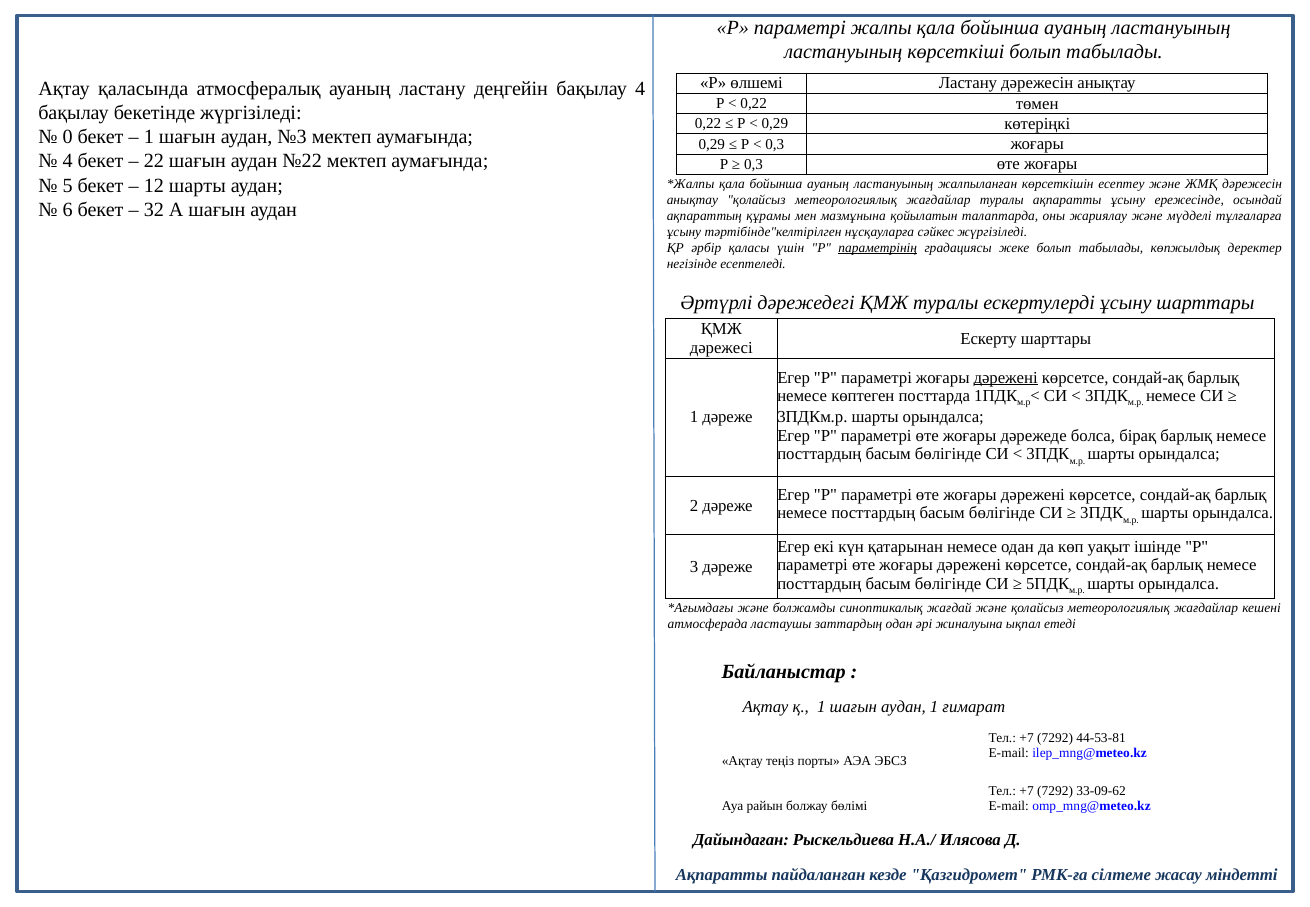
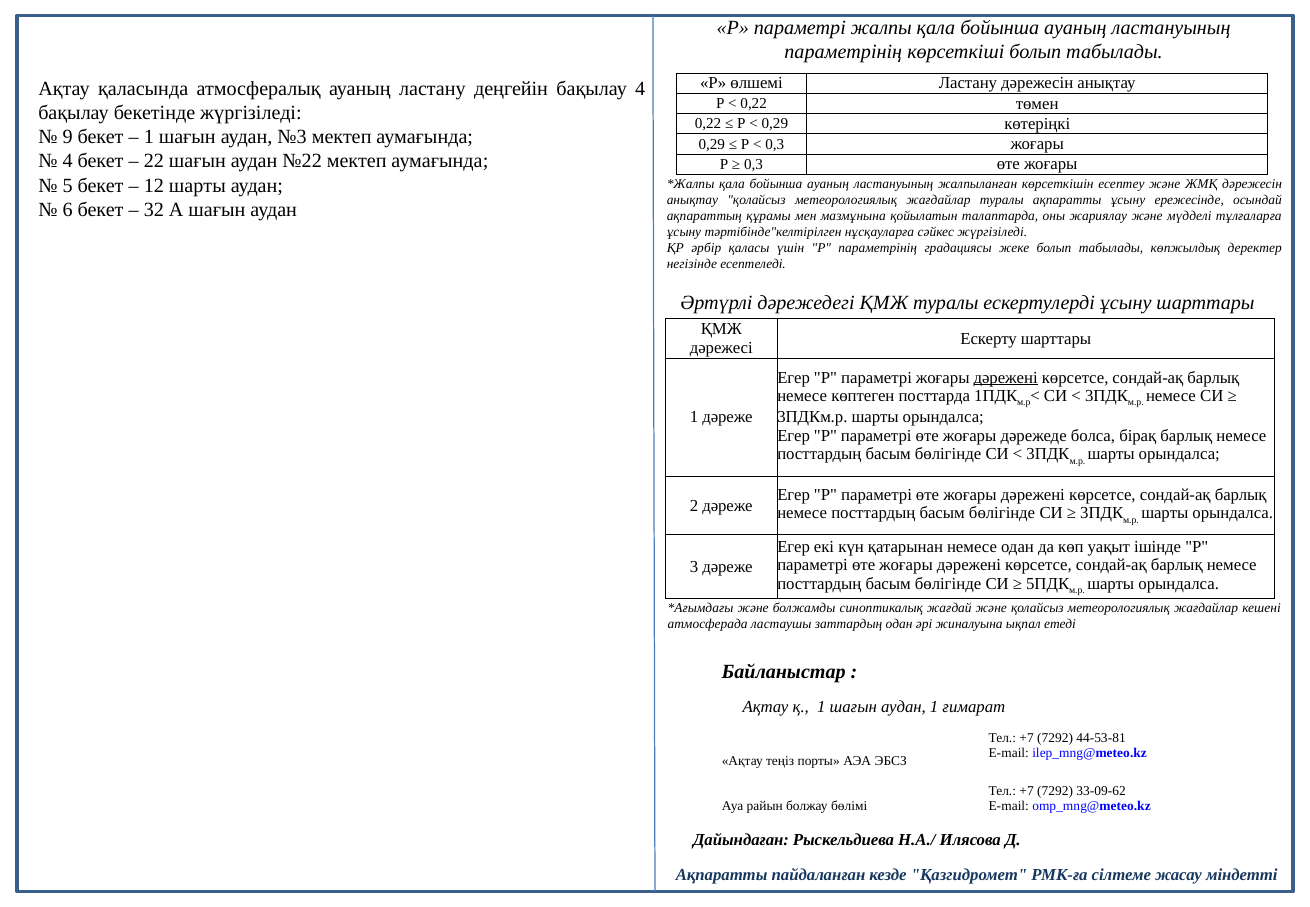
ластануының: ластануының -> параметрінің (843, 52)
0: 0 -> 9 (68, 137)
параметрінің underline: present -> none (878, 248)
